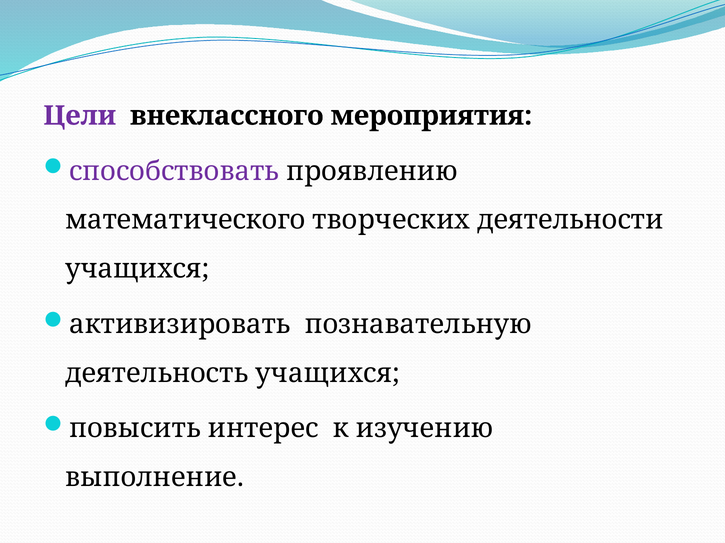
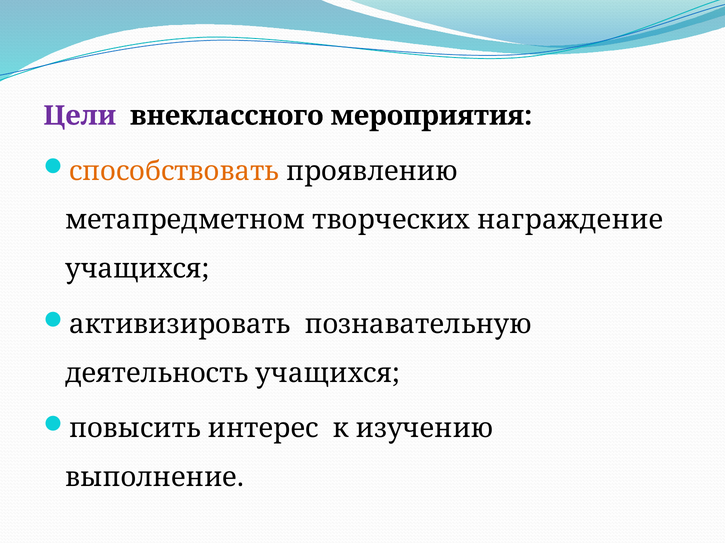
способствовать colour: purple -> orange (174, 171)
математического: математического -> метапредметном (185, 220)
деятельности: деятельности -> награждение (570, 220)
